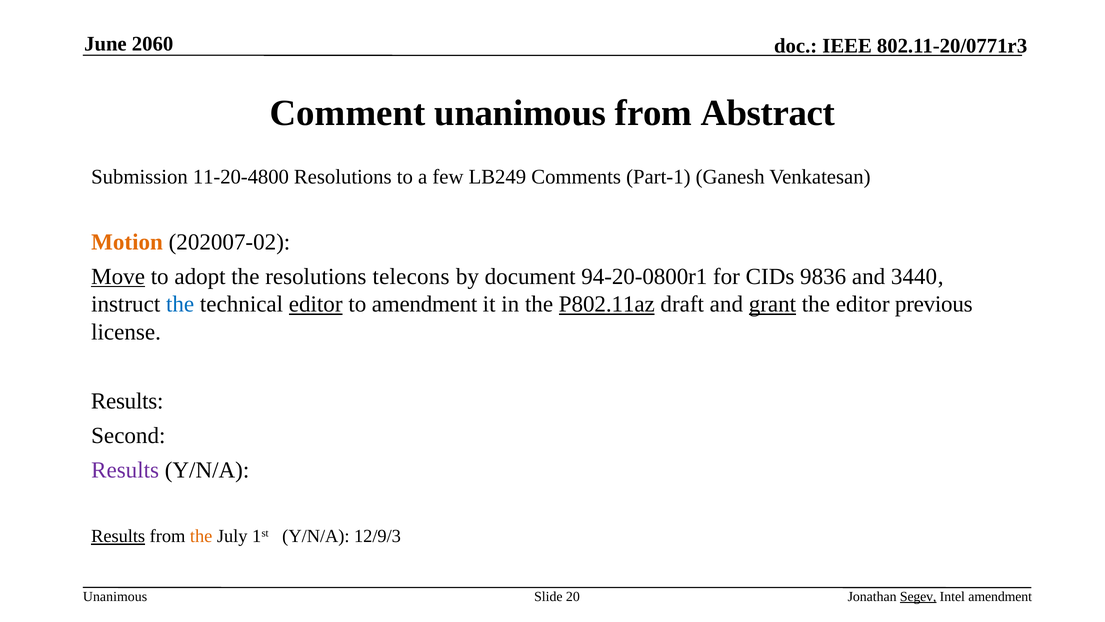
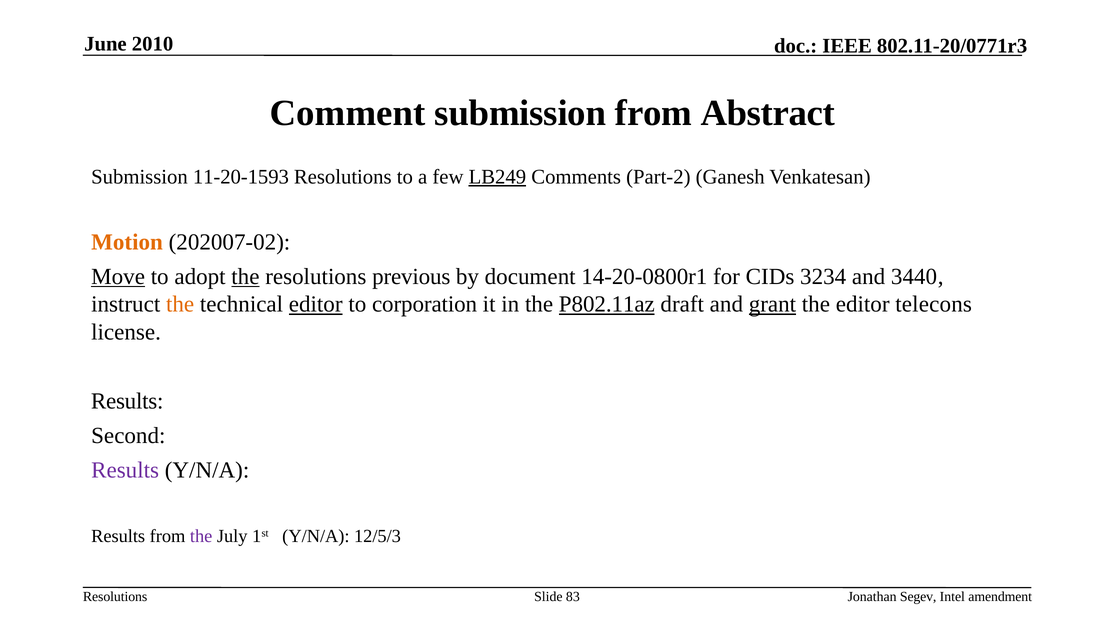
2060: 2060 -> 2010 (153, 44)
Comment unanimous: unanimous -> submission (520, 113)
11-20-4800: 11-20-4800 -> 11-20-1593 (241, 177)
LB249 underline: none -> present (497, 177)
Part-1: Part-1 -> Part-2 (658, 177)
the underline: none -> present (245, 276)
telecons: telecons -> previous (411, 276)
94-20-0800r1: 94-20-0800r1 -> 14-20-0800r1 (644, 276)
9836: 9836 -> 3234 (823, 276)
the colour: blue -> orange (180, 304)
to amendment: amendment -> corporation (425, 304)
previous: previous -> telecons (934, 304)
Results underline: present -> none (118, 536)
the colour: orange -> purple (201, 536)
12/9/3: 12/9/3 -> 12/5/3 (377, 536)
Unanimous: Unanimous -> Resolutions (115, 596)
20: 20 -> 83 (573, 596)
Segev underline: present -> none (918, 596)
